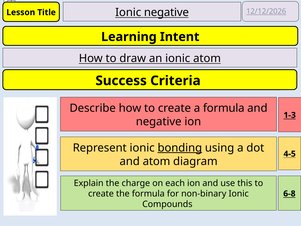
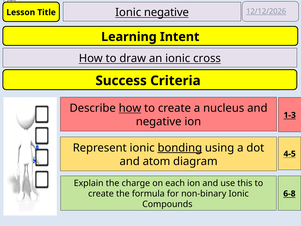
ionic atom: atom -> cross (207, 58)
how underline: none -> present (130, 108)
a formula: formula -> nucleus (224, 108)
